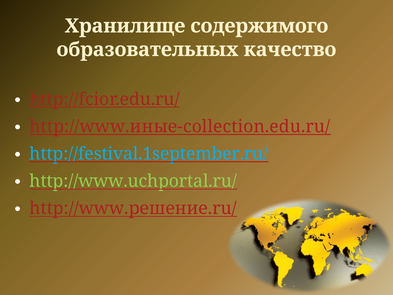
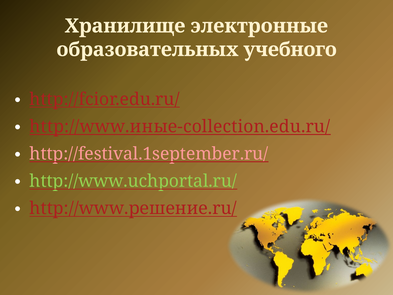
содержимого: содержимого -> электронные (259, 26)
качество: качество -> учебного (290, 50)
http://festival.1september.ru/ colour: light blue -> pink (149, 154)
